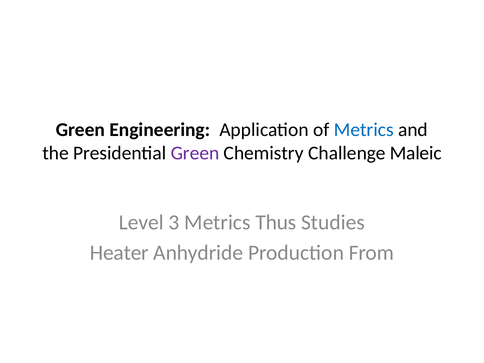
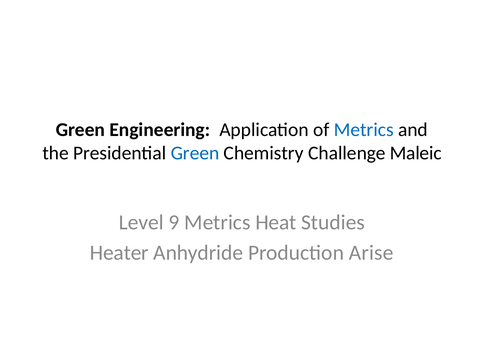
Green colour: purple -> blue (195, 153)
3: 3 -> 9 (174, 223)
Thus: Thus -> Heat (276, 223)
From: From -> Arise (371, 253)
